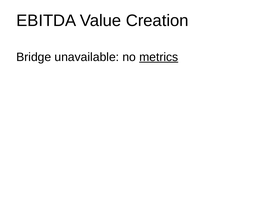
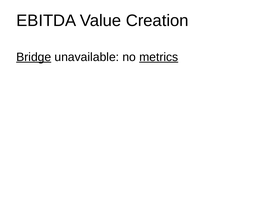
Bridge underline: none -> present (34, 57)
